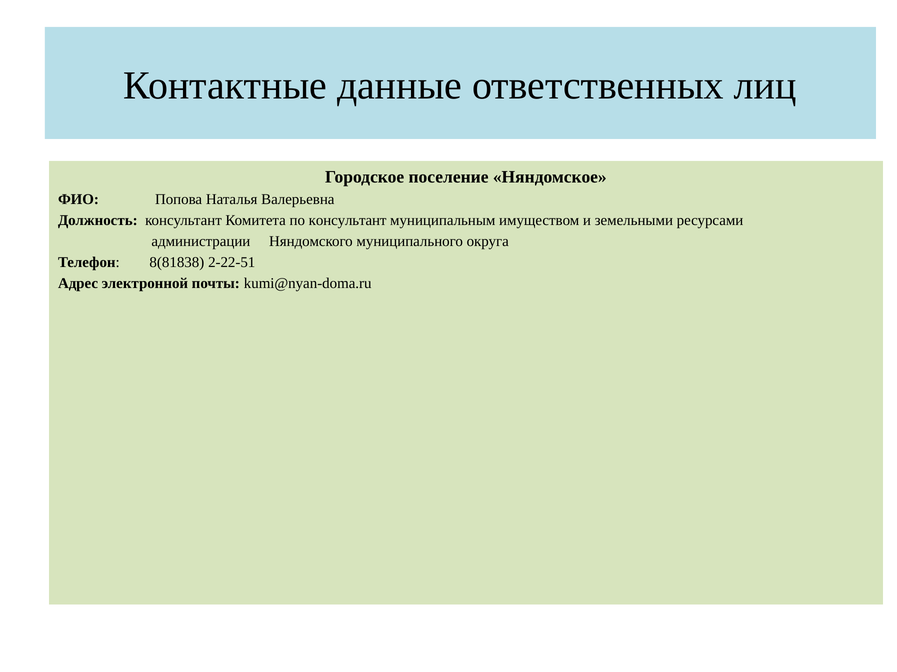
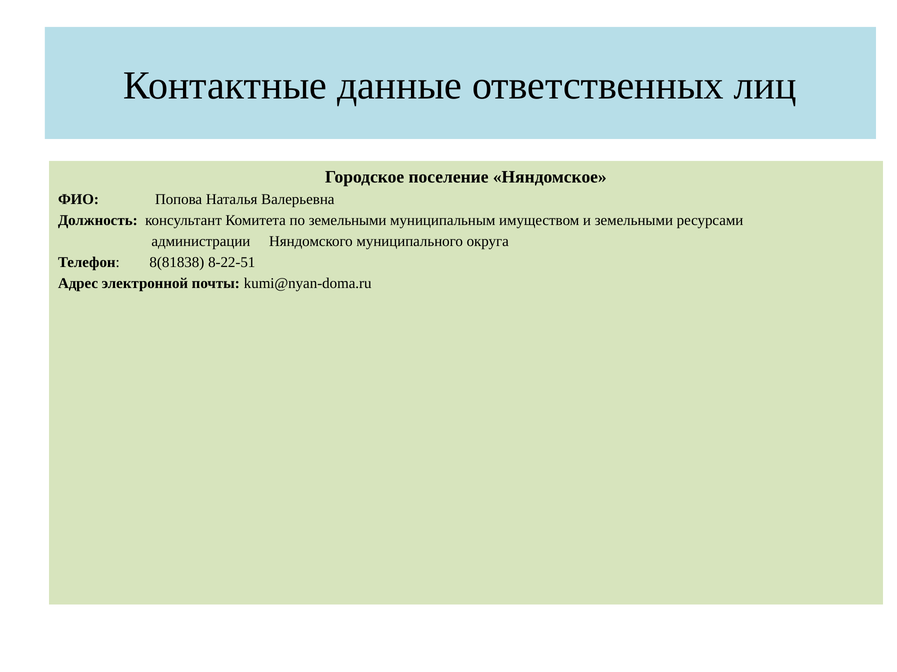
по консультант: консультант -> земельными (348, 221)
2-22-51: 2-22-51 -> 8-22-51 (232, 262)
